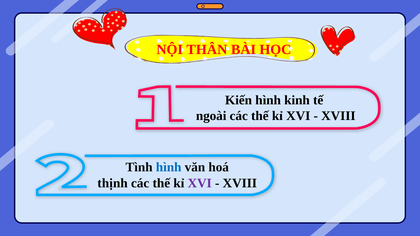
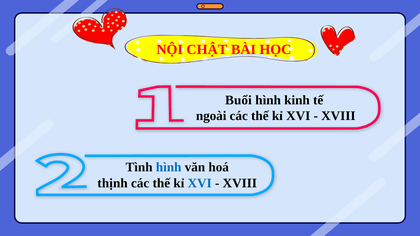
THÂN: THÂN -> CHẬT (207, 50)
Kiến: Kiến -> Buổi (238, 100)
XVI colour: purple -> blue (200, 183)
